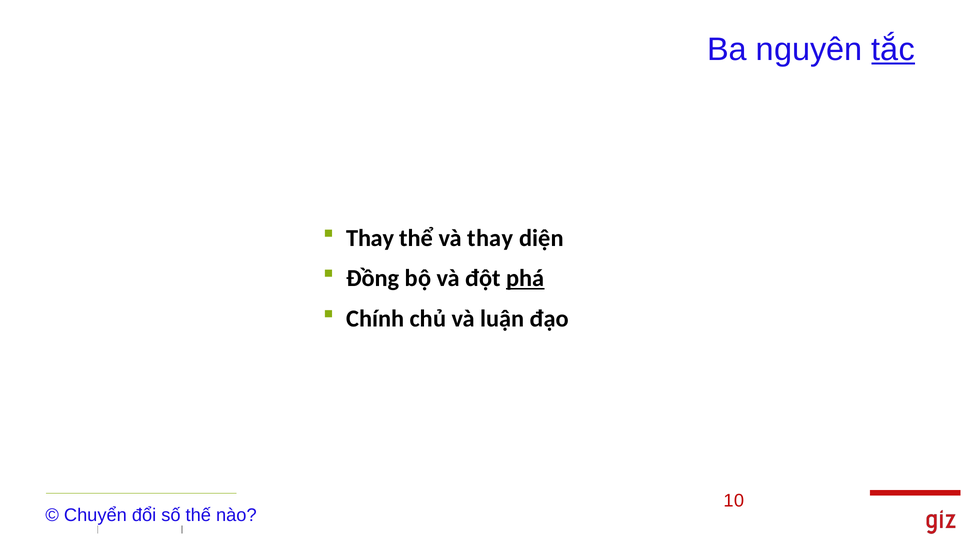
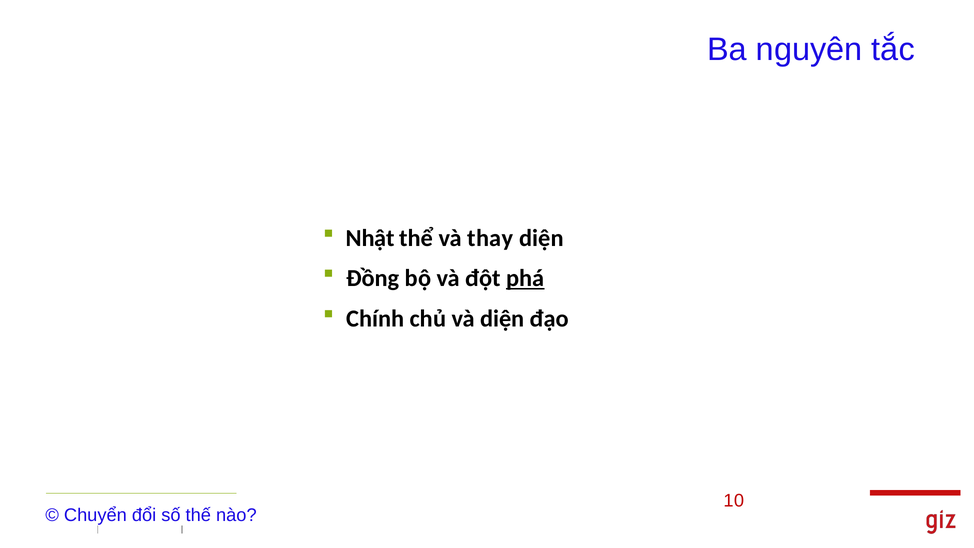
tắc underline: present -> none (893, 50)
Thay: Thay -> Nhật (370, 238)
và luận: luận -> diện (502, 318)
